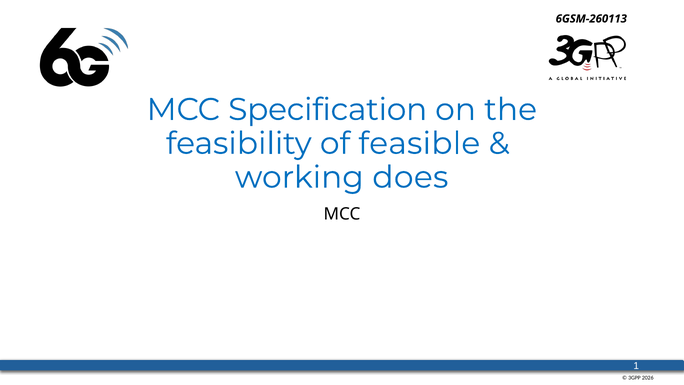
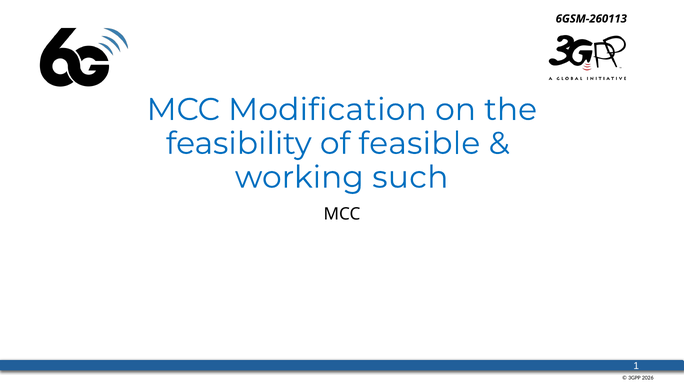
Specification: Specification -> Modification (327, 110)
does: does -> such (410, 177)
